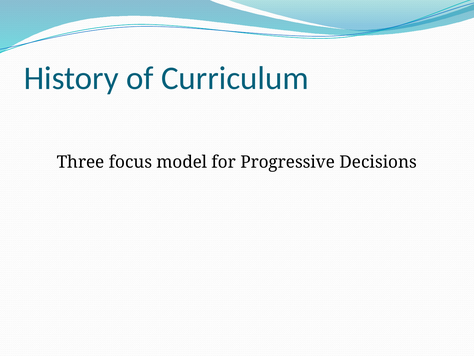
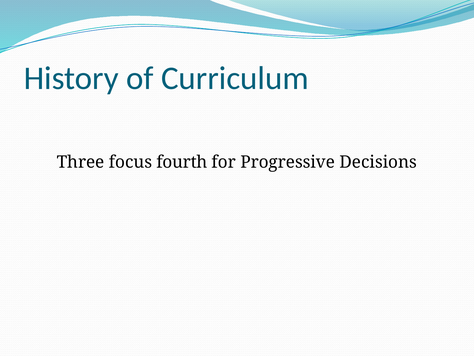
model: model -> fourth (182, 162)
